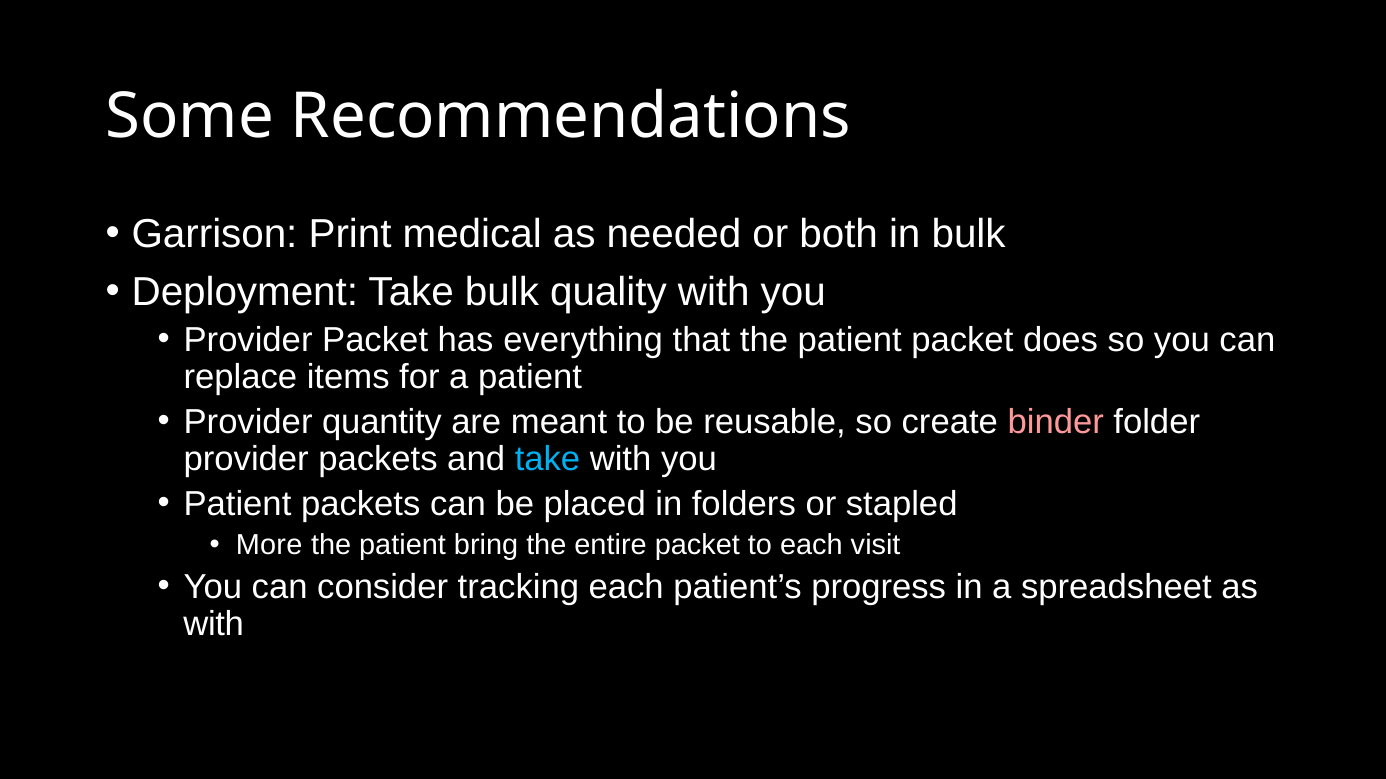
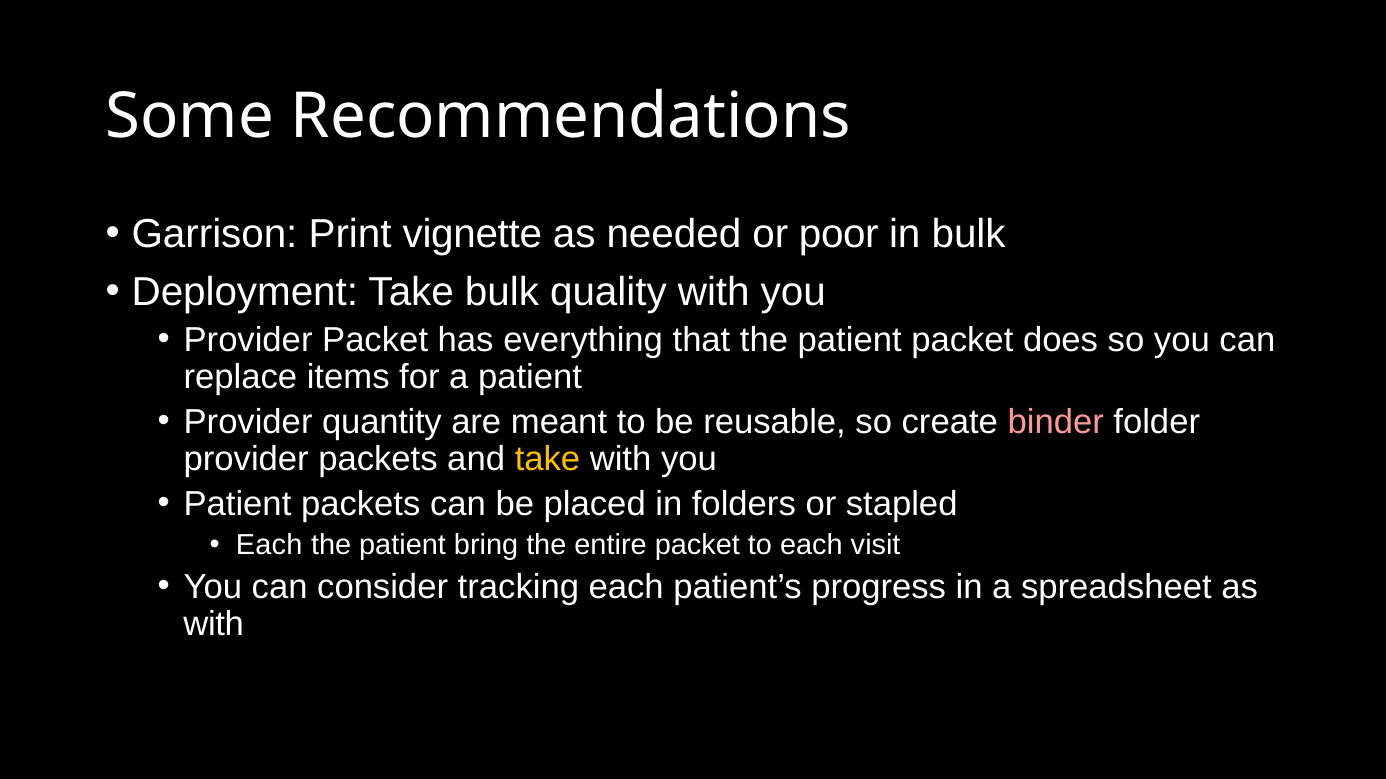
medical: medical -> vignette (472, 234)
both: both -> poor (839, 234)
take colour: light blue -> yellow (548, 460)
More: More -> Each (269, 546)
